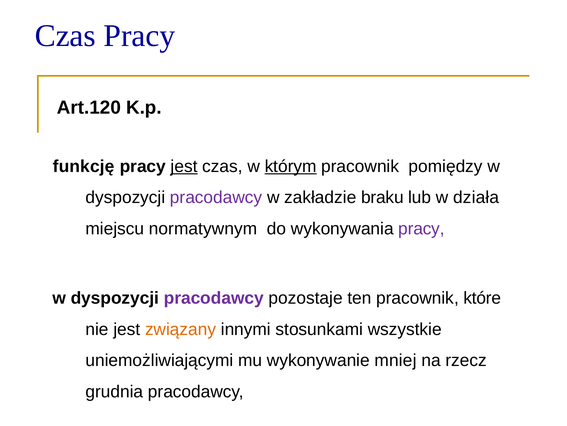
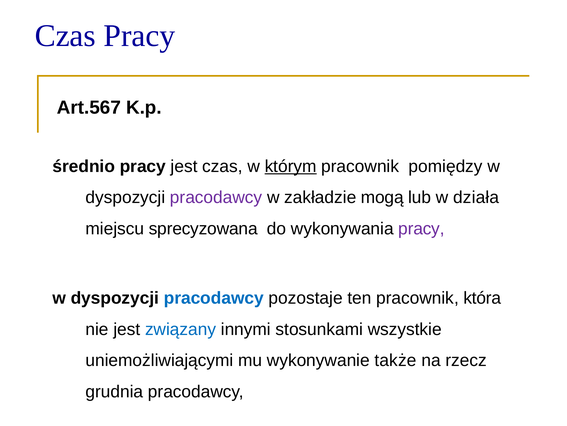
Art.120: Art.120 -> Art.567 (89, 107)
funkcję: funkcję -> średnio (84, 166)
jest underline: present -> none (184, 166)
braku: braku -> mogą (382, 197)
normatywnym: normatywnym -> sprecyzowana (203, 228)
pracodawcy colour: purple -> blue (214, 298)
które: które -> która (482, 298)
związany colour: orange -> blue (181, 329)
mniej: mniej -> także (396, 360)
